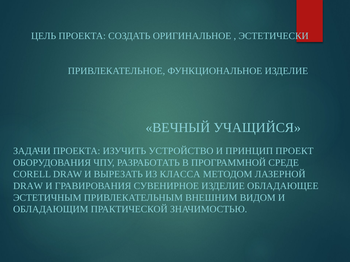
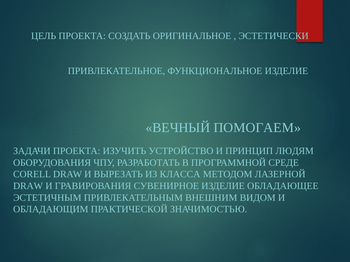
УЧАЩИЙСЯ: УЧАЩИЙСЯ -> ПОМОГАЕМ (257, 128)
ПРОЕКТ: ПРОЕКТ -> ЛЮДЯМ (295, 151)
